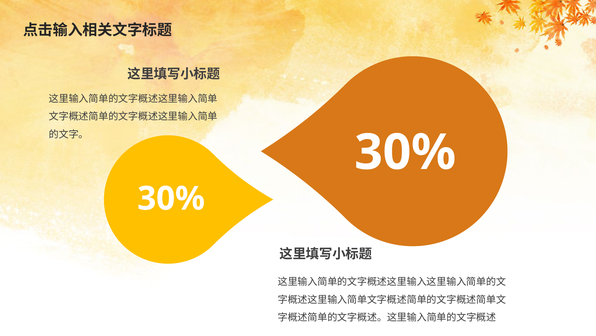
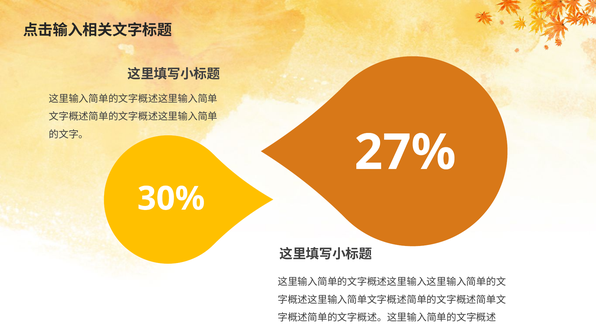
30%: 30% -> 27% (405, 152)
